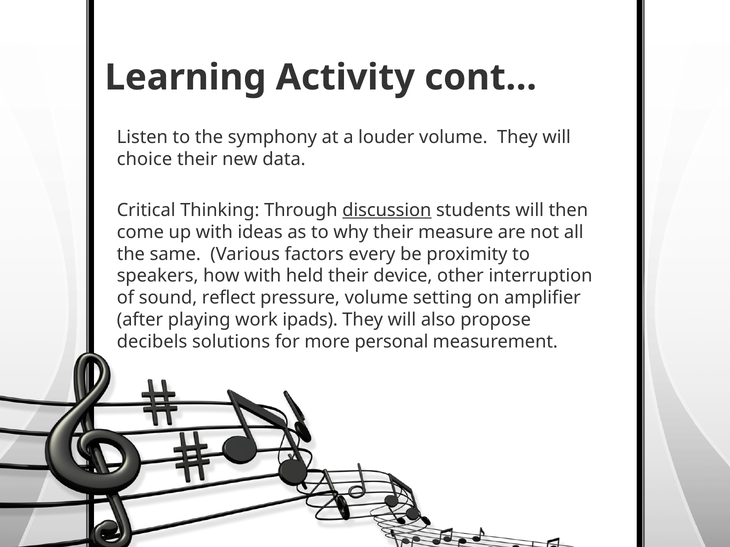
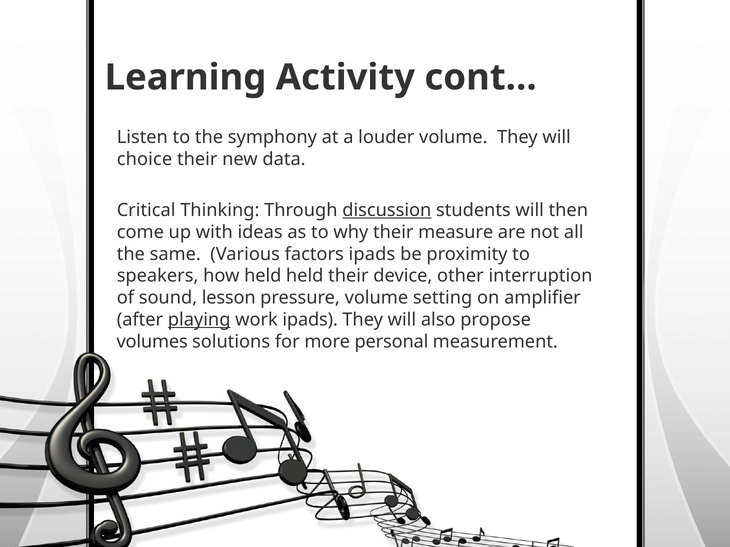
factors every: every -> ipads (372, 254)
how with: with -> held (263, 276)
reflect: reflect -> lesson (229, 298)
playing underline: none -> present (199, 320)
decibels: decibels -> volumes (152, 342)
